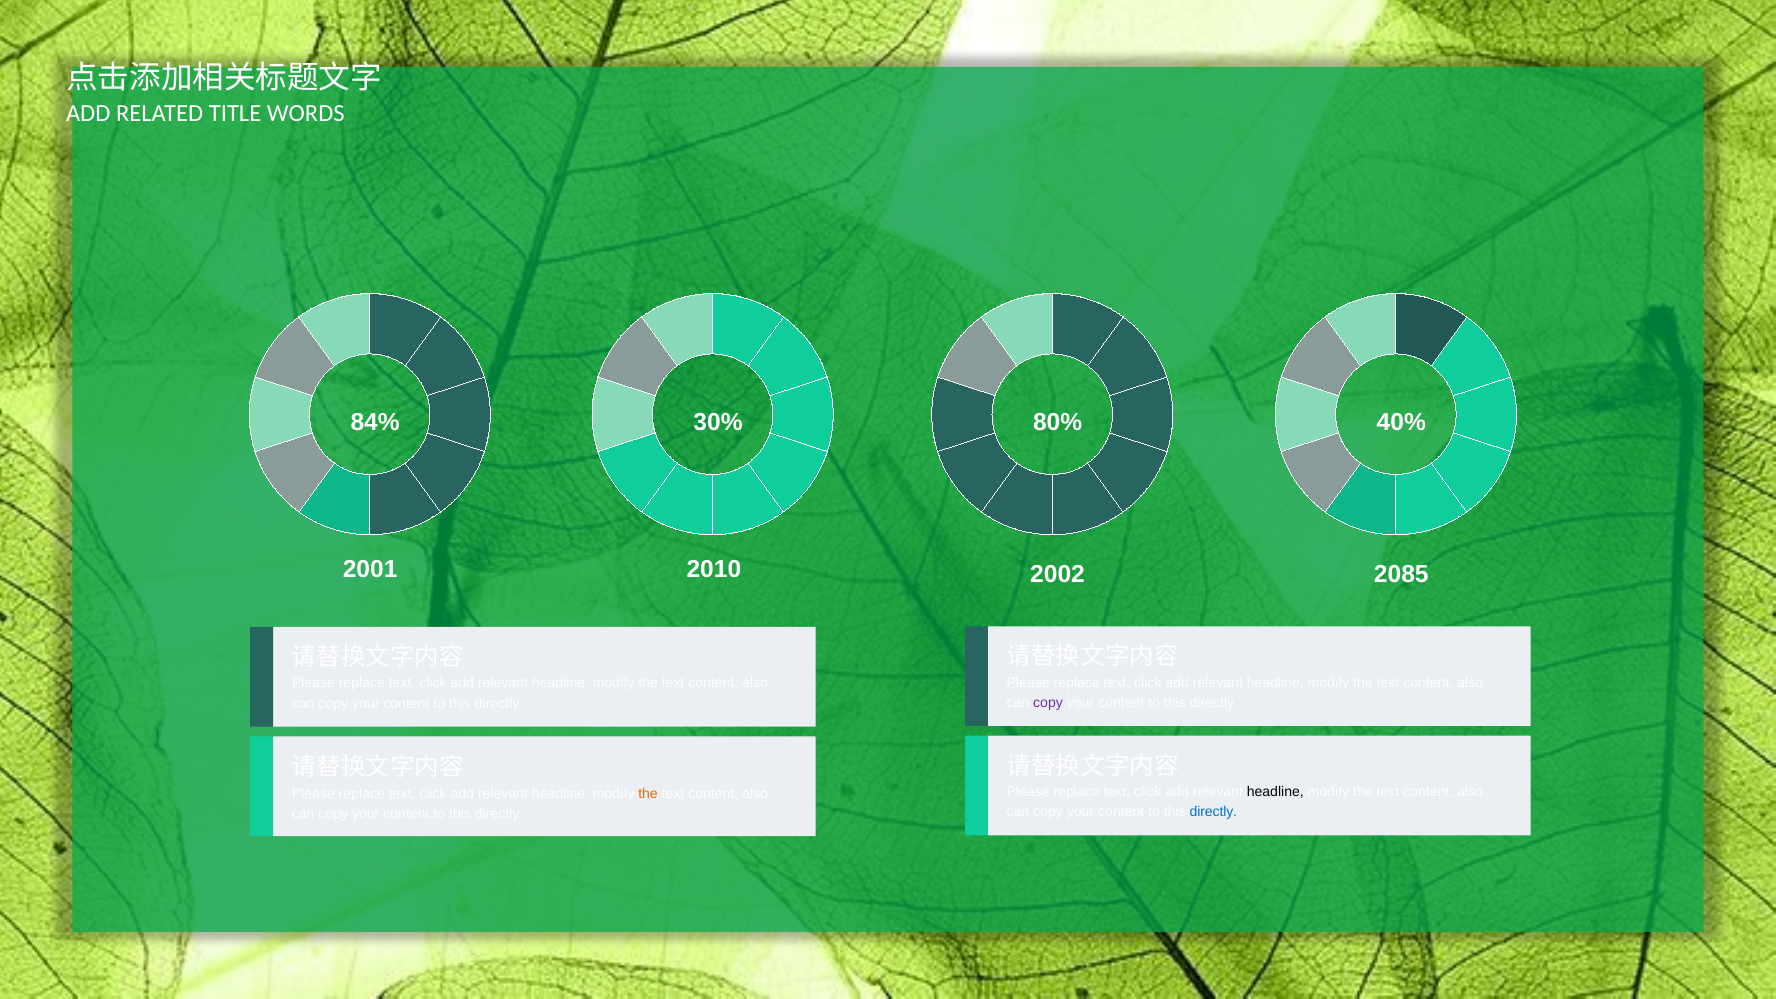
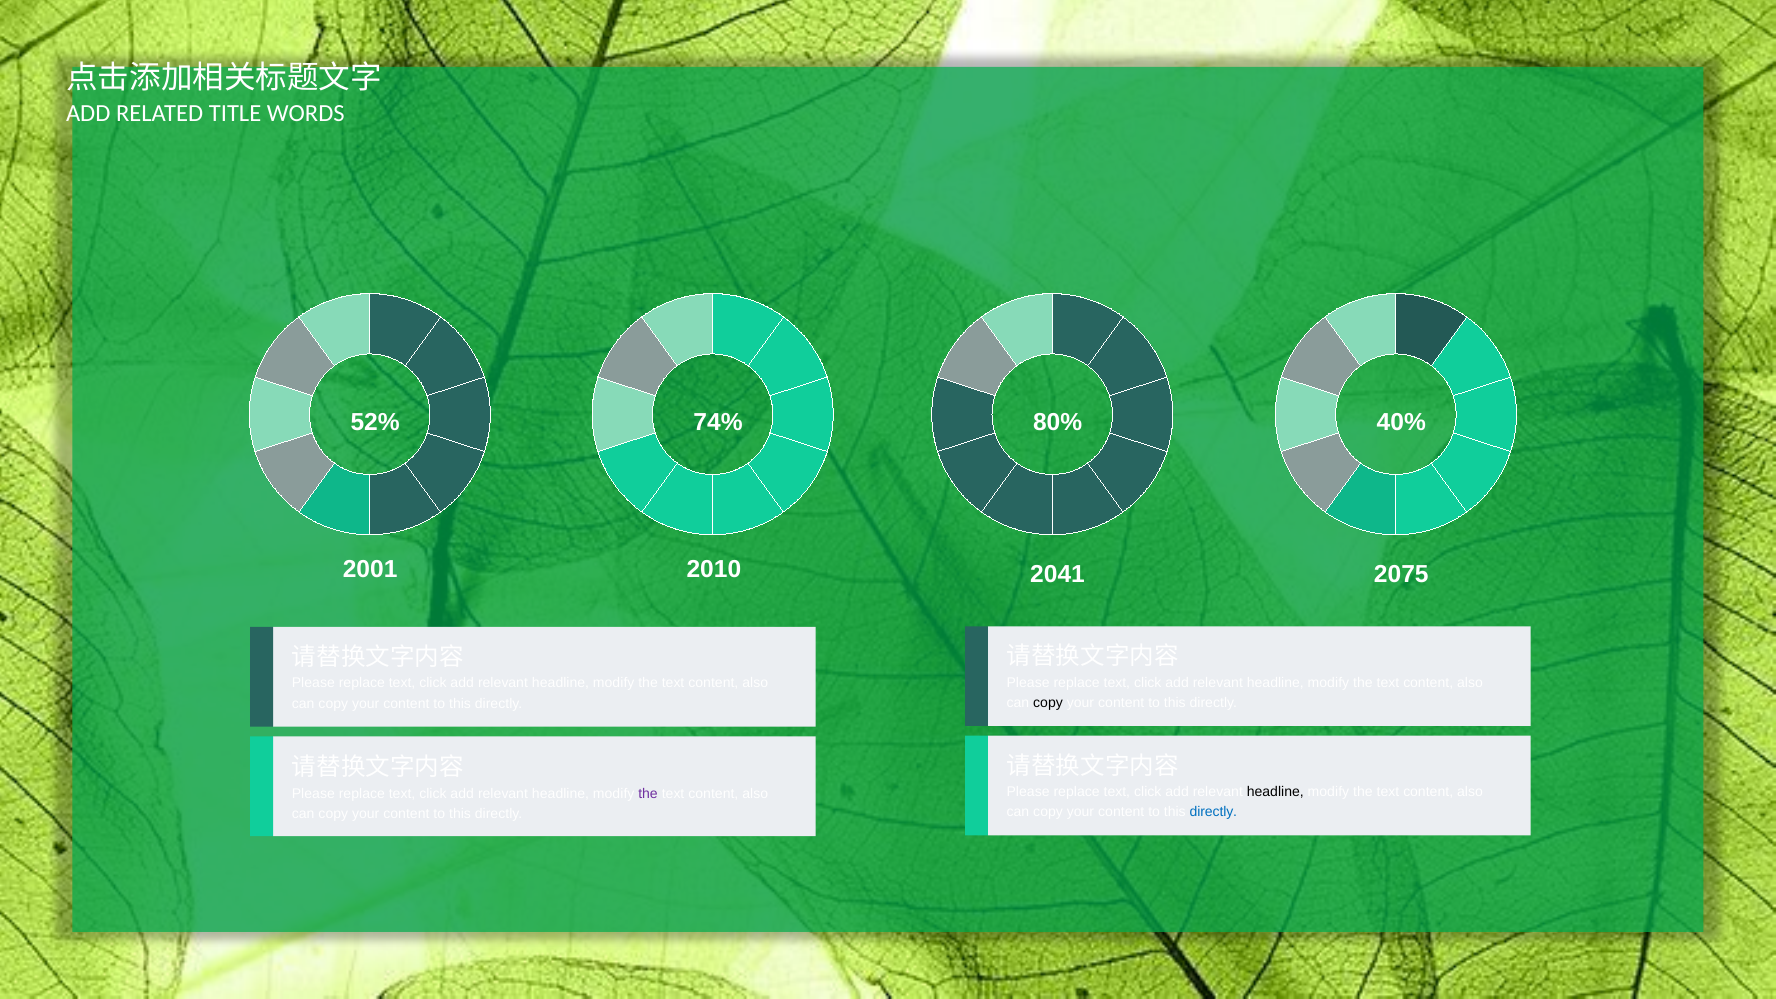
84%: 84% -> 52% (375, 422)
30%: 30% -> 74% (718, 422)
2002: 2002 -> 2041 (1058, 574)
2085: 2085 -> 2075 (1401, 574)
copy colour: purple -> black (1048, 703)
the colour: orange -> purple (648, 794)
